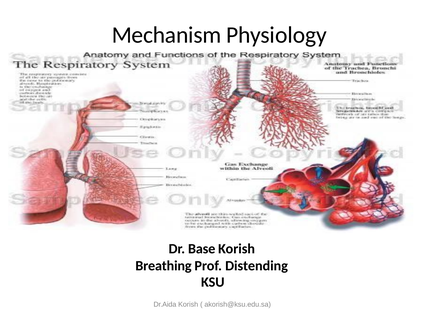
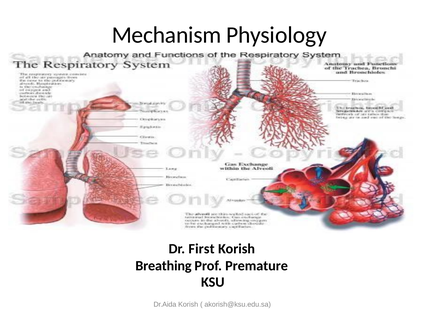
Base: Base -> First (202, 248)
Distending: Distending -> Premature (257, 265)
